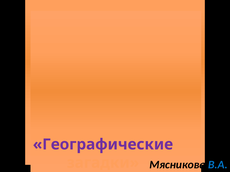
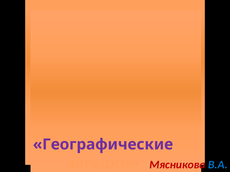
Мясникова colour: black -> red (177, 165)
